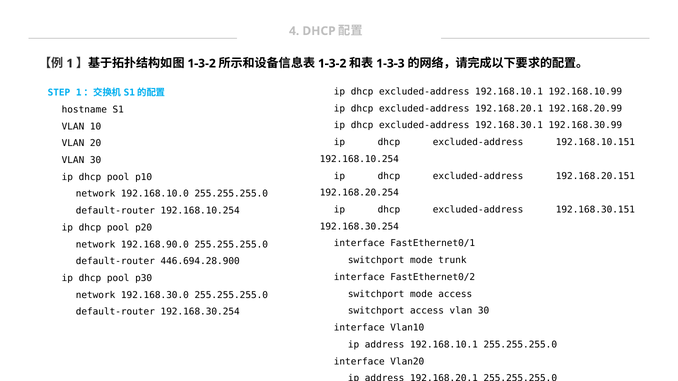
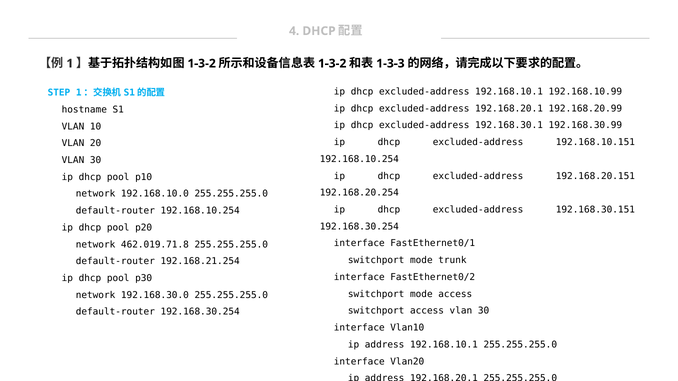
192.168.90.0: 192.168.90.0 -> 462.019.71.8 (155, 245)
446.694.28.900: 446.694.28.900 -> 192.168.21.254 (200, 262)
